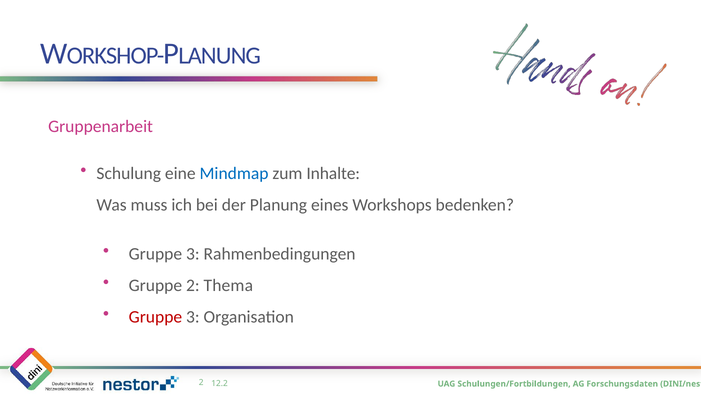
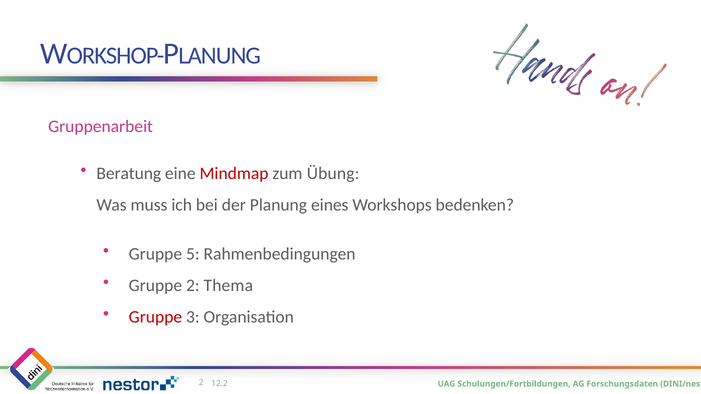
Schulung: Schulung -> Beratung (129, 173)
Mindmap colour: blue -> red (234, 173)
Inhalte: Inhalte -> Übung (333, 173)
3: 3 -> 5 (193, 254)
